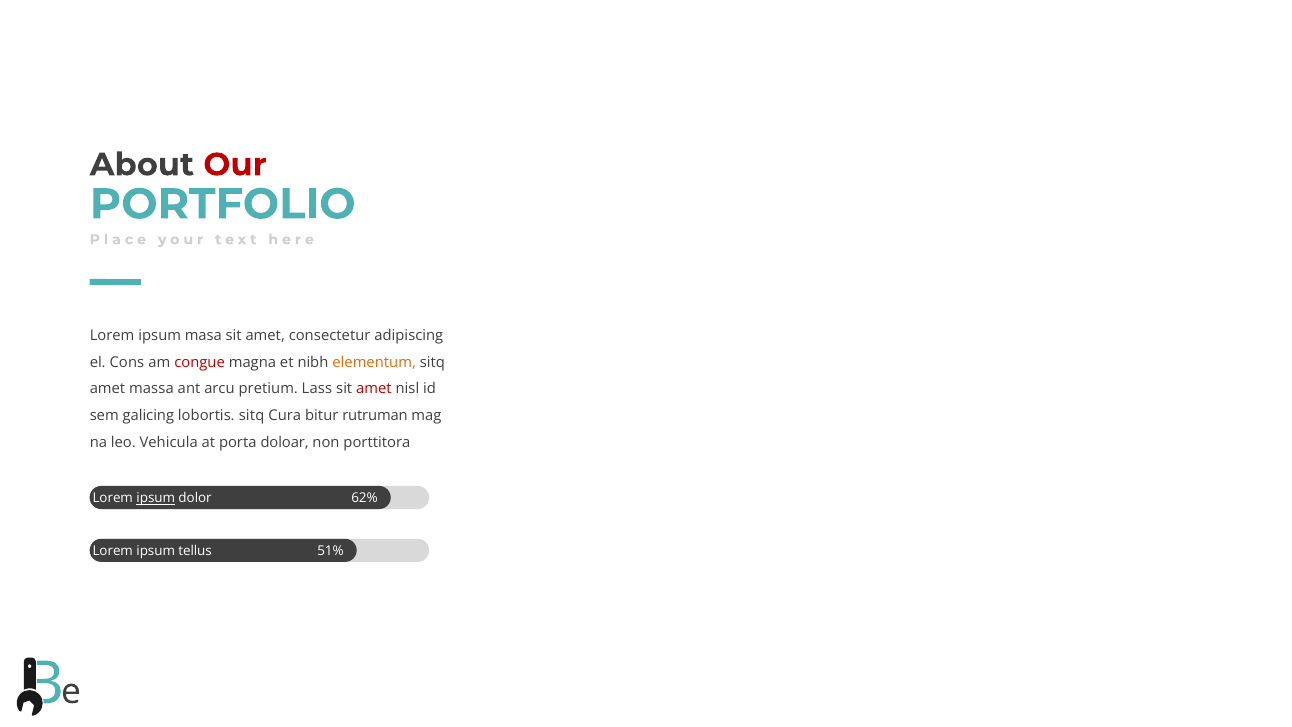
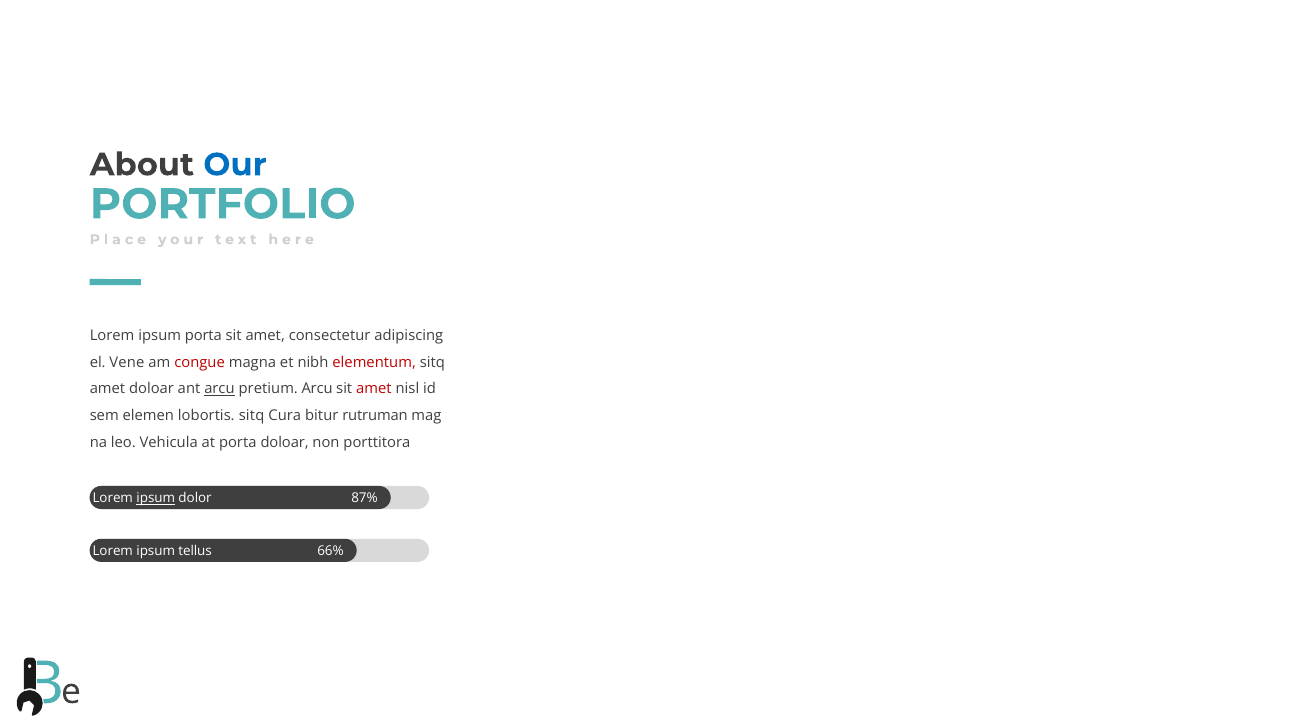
Our colour: red -> blue (235, 165)
ipsum masa: masa -> porta (203, 335)
Cons: Cons -> Vene (127, 362)
elementum colour: orange -> red (374, 362)
amet massa: massa -> doloar (151, 389)
arcu underline: none -> present (219, 389)
pretium Lass: Lass -> Arcu (317, 389)
galicing: galicing -> elemen (148, 415)
62%: 62% -> 87% (365, 498)
51%: 51% -> 66% (331, 551)
